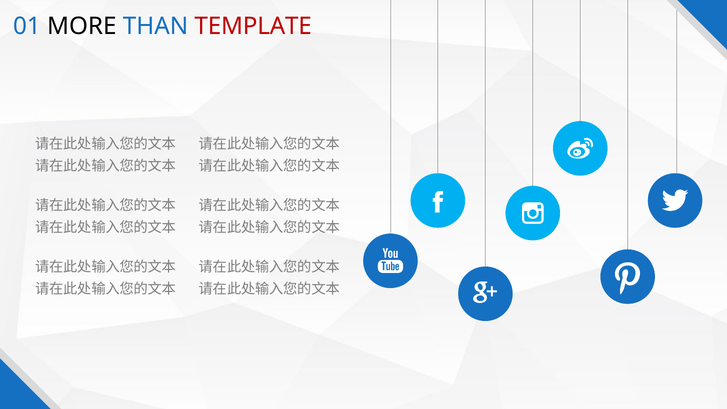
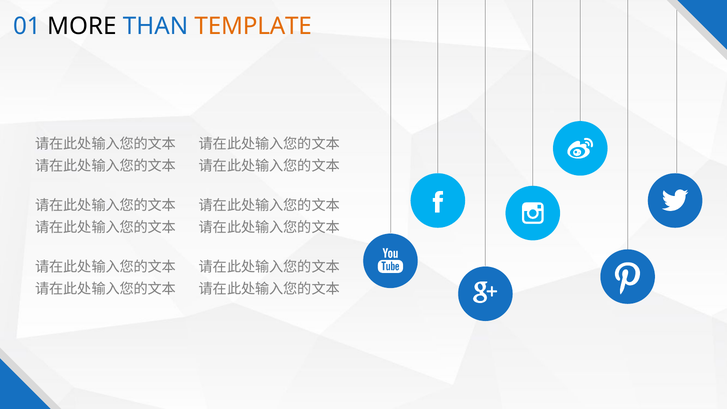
TEMPLATE colour: red -> orange (253, 26)
